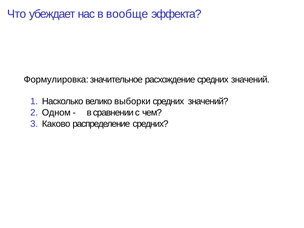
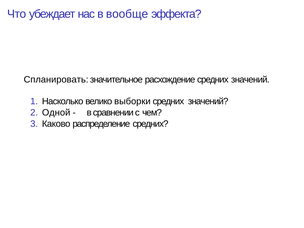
Формулировка: Формулировка -> Спланировать (56, 80)
Одном: Одном -> Одной (56, 113)
